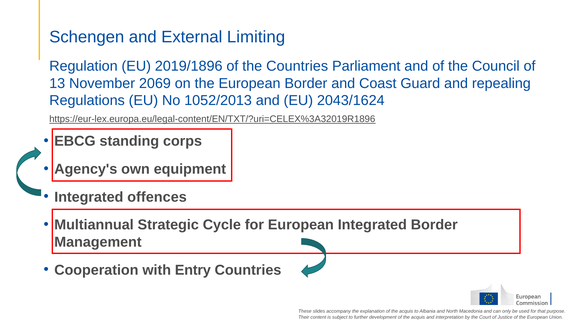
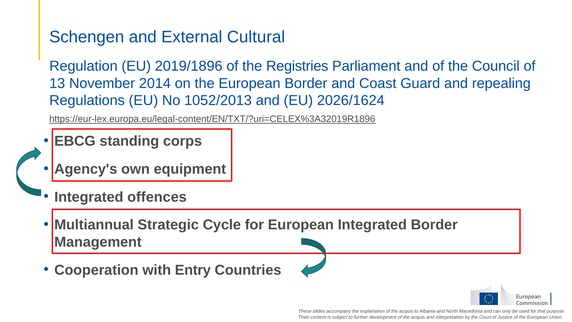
Limiting: Limiting -> Cultural (256, 37)
the Countries: Countries -> Registries (297, 66)
2069: 2069 -> 2014 (155, 83)
2043/1624: 2043/1624 -> 2026/1624 (351, 100)
